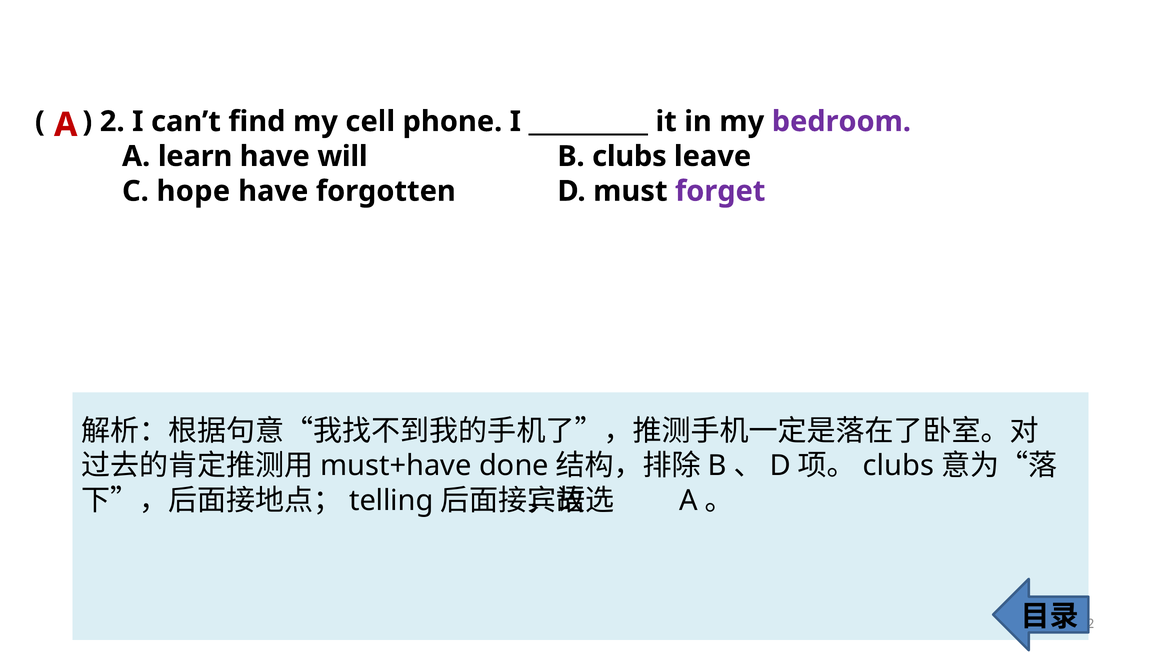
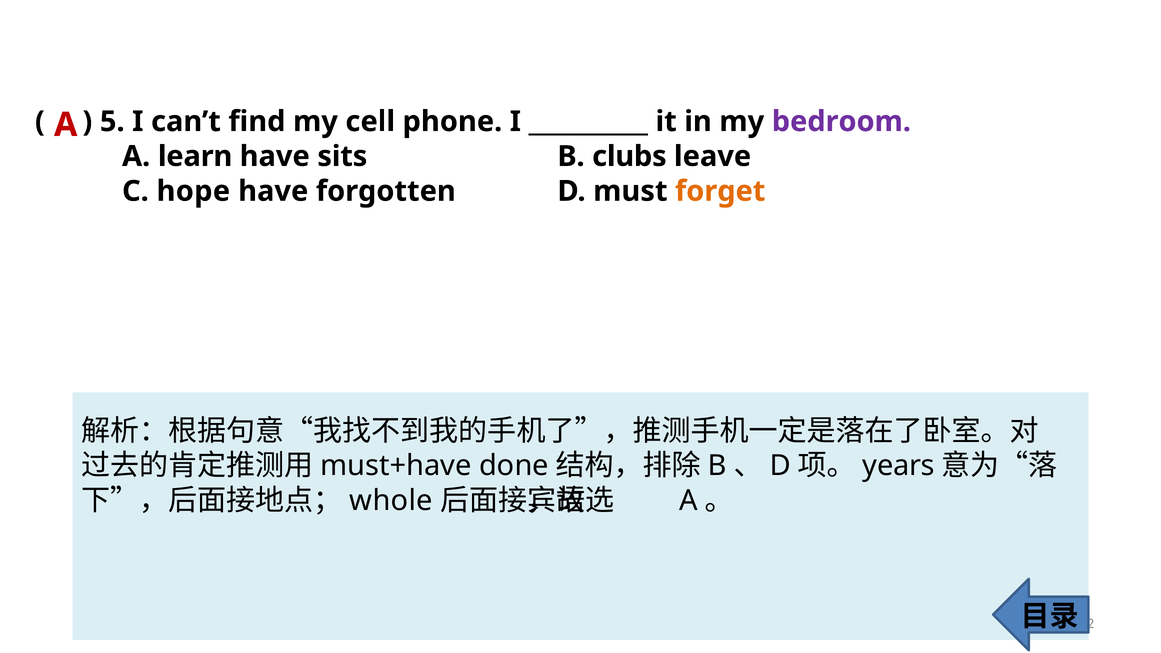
2: 2 -> 5 (112, 122)
will: will -> sits (342, 156)
forget colour: purple -> orange (720, 191)
clubs: clubs -> years (899, 466)
telling: telling -> whole (391, 501)
